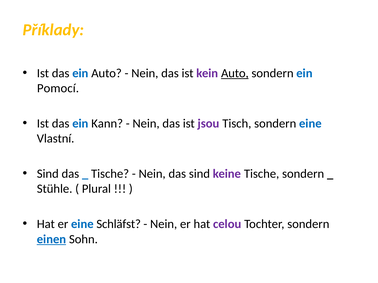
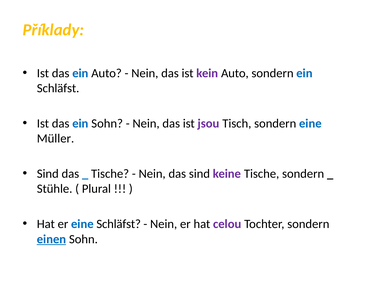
Auto underline: present -> none (235, 73)
Pomocí: Pomocí -> Schläfst (58, 88)
ein Kann: Kann -> Sohn (107, 124)
Vlastní: Vlastní -> Müller (56, 139)
